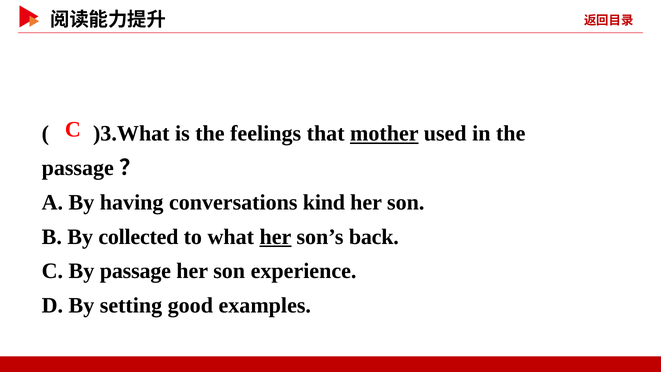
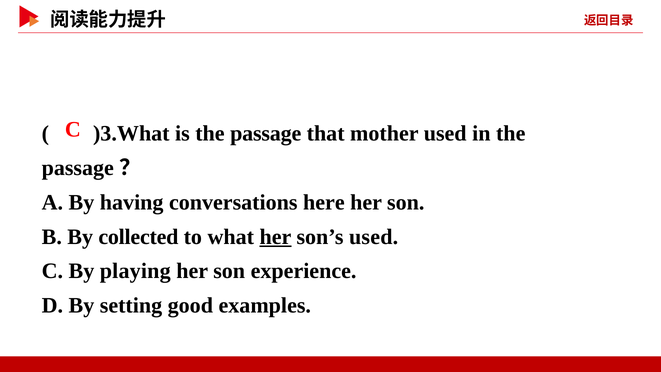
is the feelings: feelings -> passage (266, 134)
mother underline: present -> none (384, 134)
kind: kind -> here (324, 202)
son’s back: back -> used (374, 237)
By passage: passage -> playing (135, 271)
